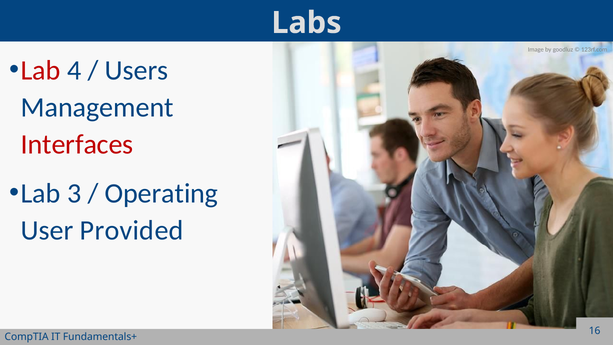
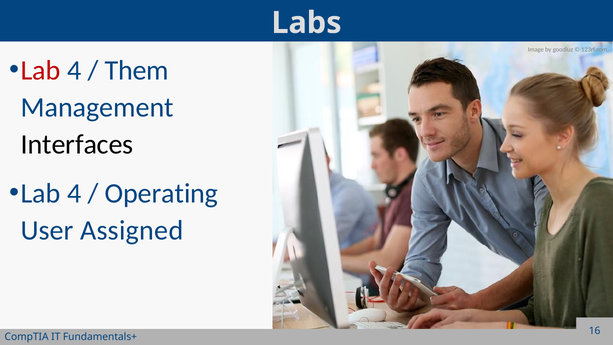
Users: Users -> Them (137, 70)
Interfaces colour: red -> black (77, 145)
3: 3 -> 4 (74, 193)
Provided: Provided -> Assigned (132, 230)
